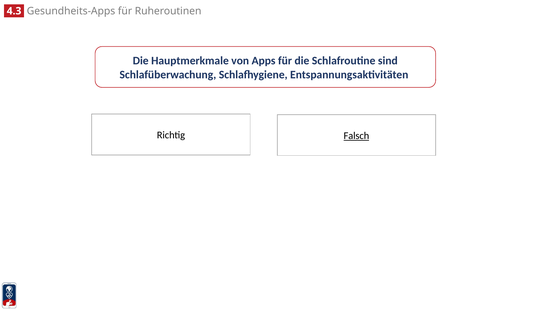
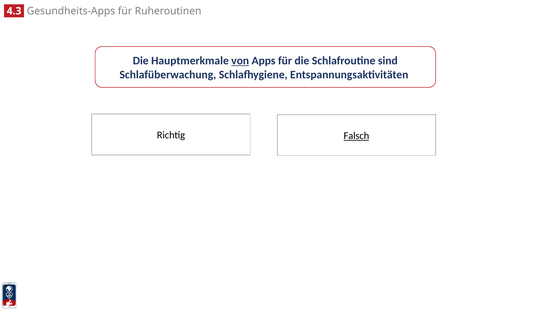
von underline: none -> present (240, 61)
